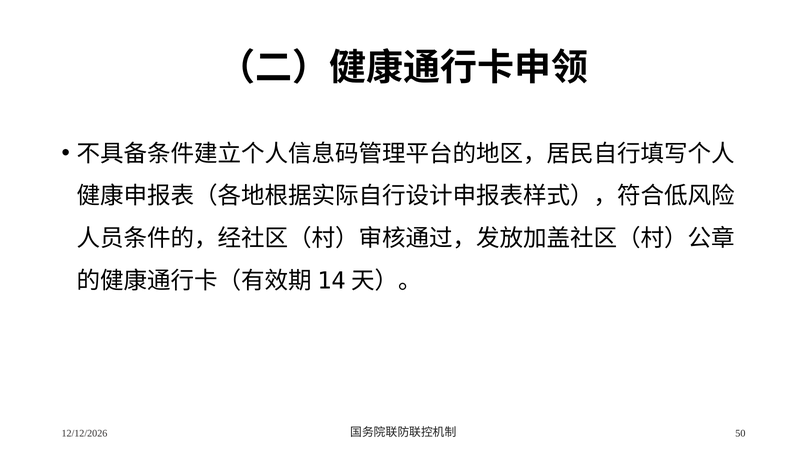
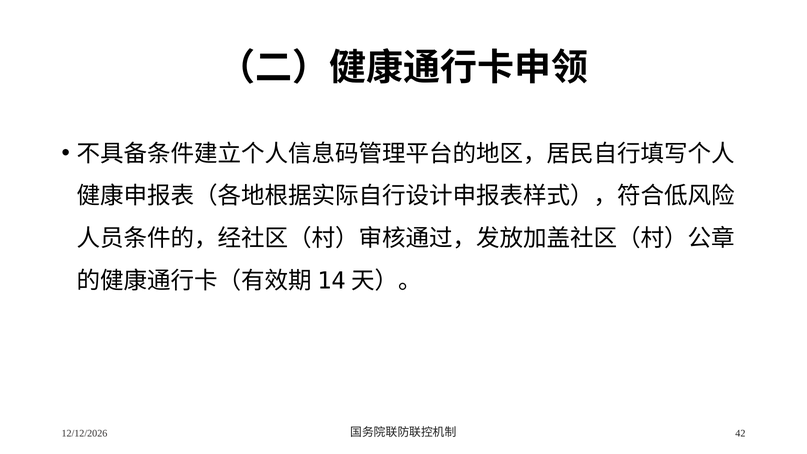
50: 50 -> 42 (740, 433)
